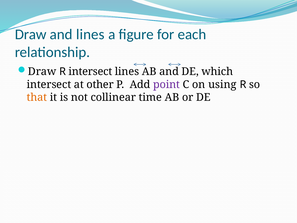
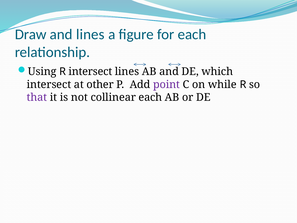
Draw: Draw -> Using (42, 72)
using: using -> while (222, 84)
that colour: orange -> purple (37, 97)
collinear time: time -> each (150, 97)
